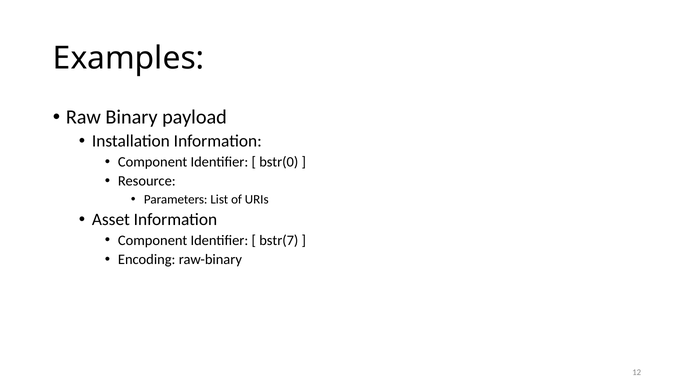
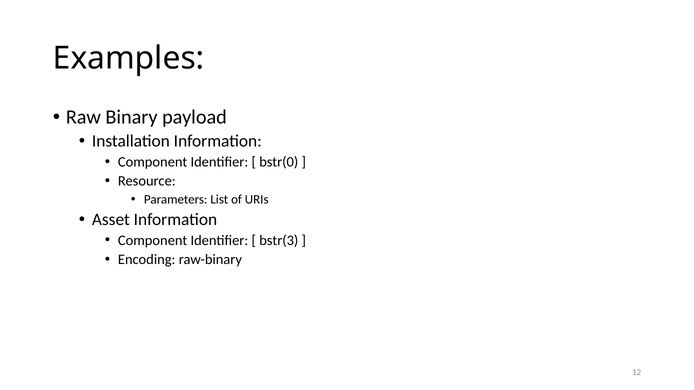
bstr(7: bstr(7 -> bstr(3 (279, 240)
